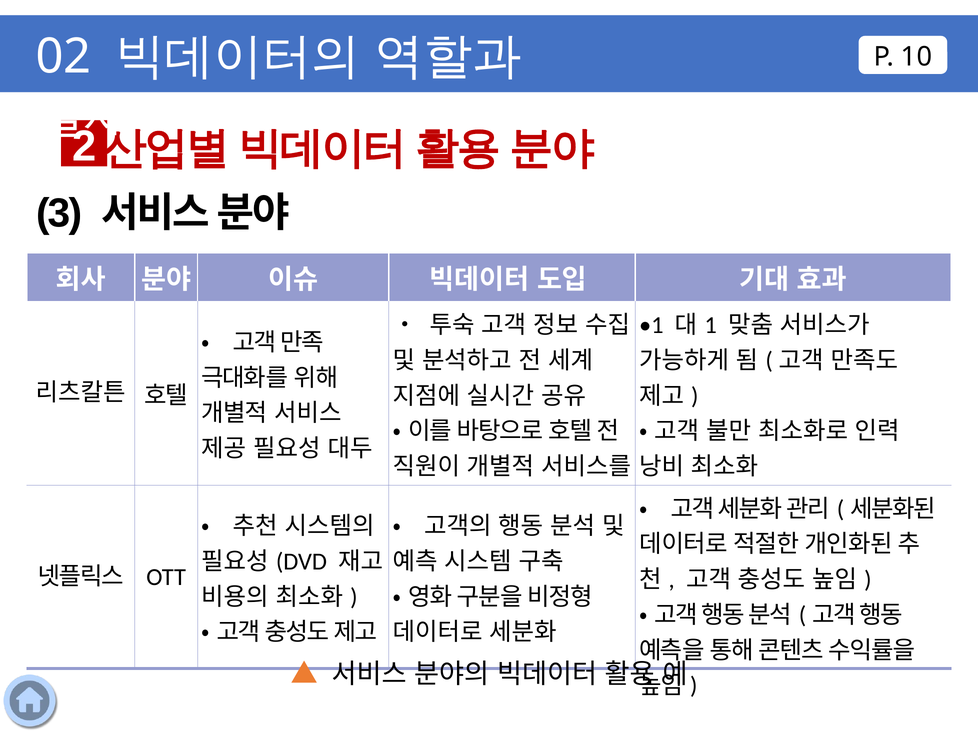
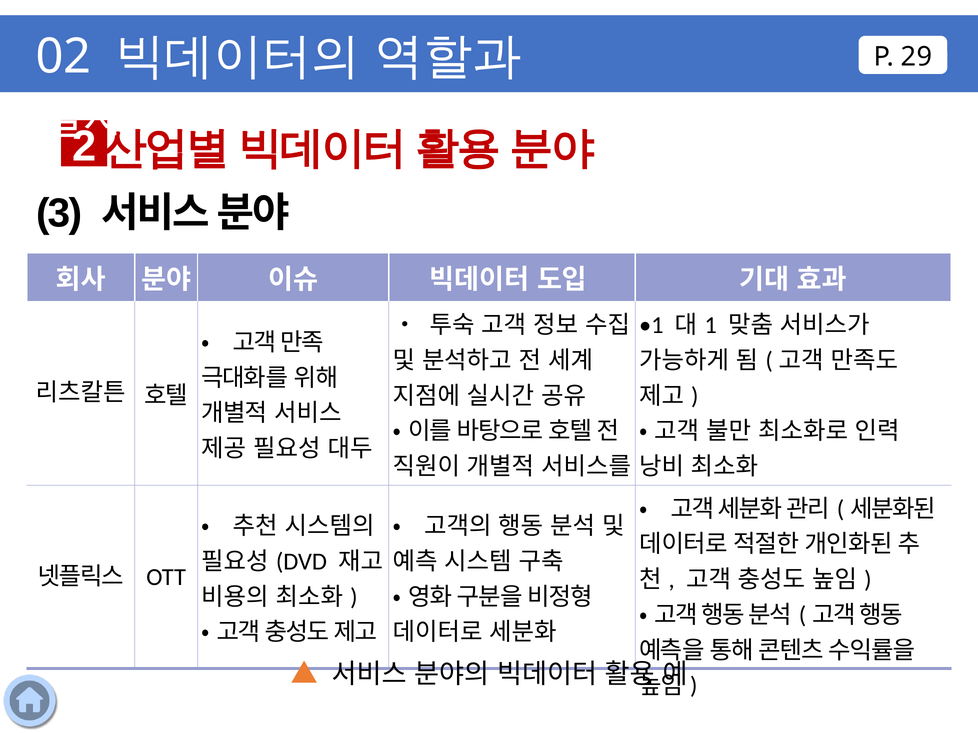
10: 10 -> 29 (917, 57)
